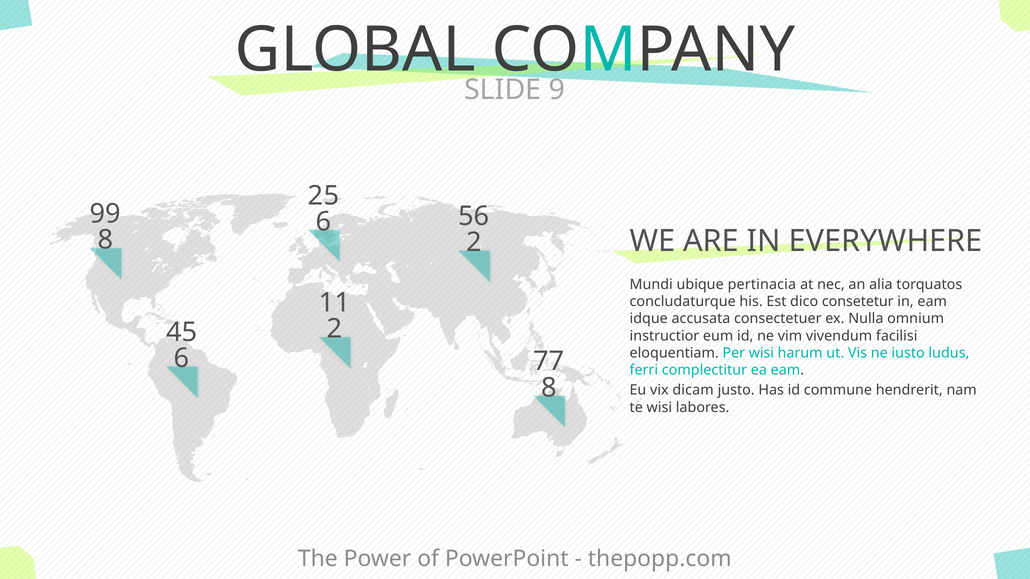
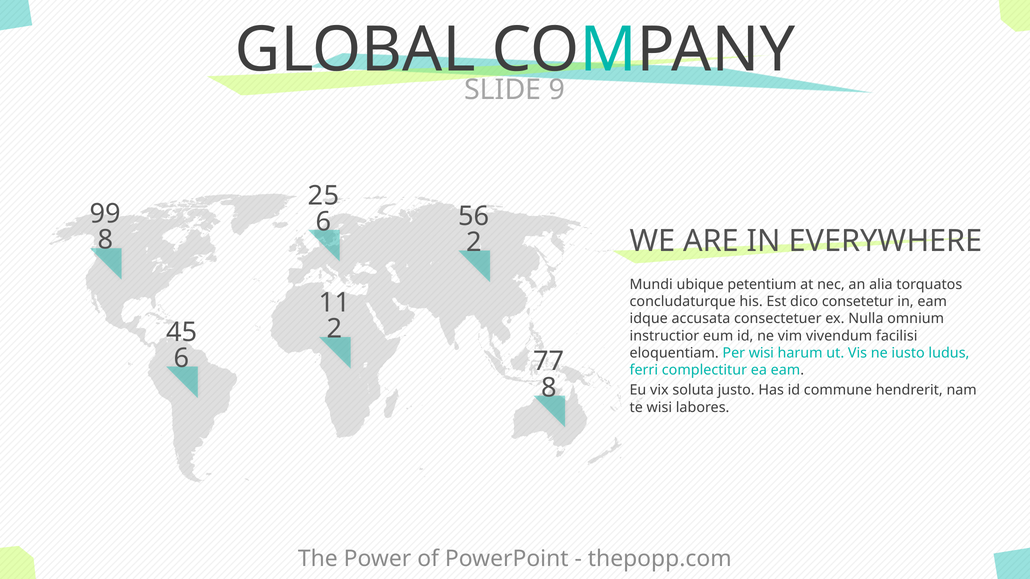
pertinacia: pertinacia -> petentium (762, 285)
dicam: dicam -> soluta (693, 391)
